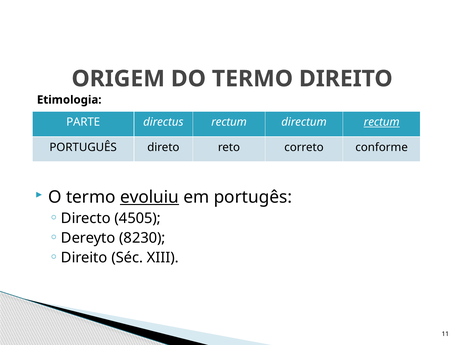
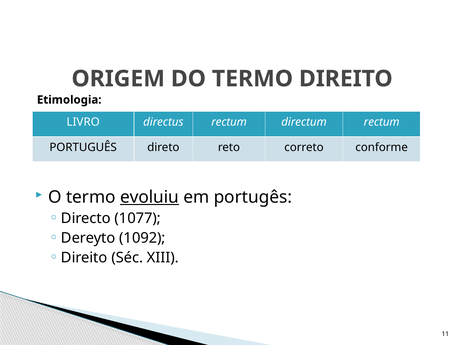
PARTE: PARTE -> LIVRO (83, 122)
rectum underline: present -> none (382, 122)
4505: 4505 -> 1077 (138, 218)
8230: 8230 -> 1092 (142, 238)
